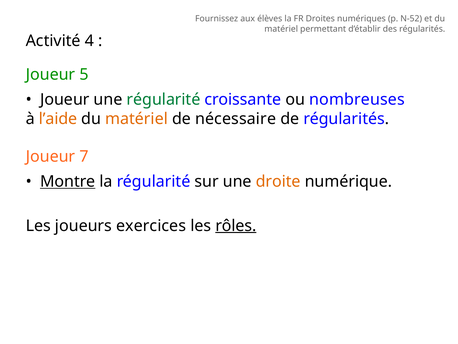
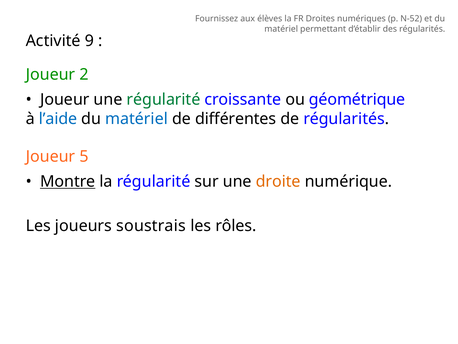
4: 4 -> 9 (89, 41)
5: 5 -> 2 (84, 74)
nombreuses: nombreuses -> géométrique (357, 99)
l’aide colour: orange -> blue (58, 119)
matériel colour: orange -> blue (137, 119)
nécessaire: nécessaire -> différentes (236, 119)
7: 7 -> 5 (84, 156)
exercices: exercices -> soustrais (151, 225)
rôles underline: present -> none (236, 225)
